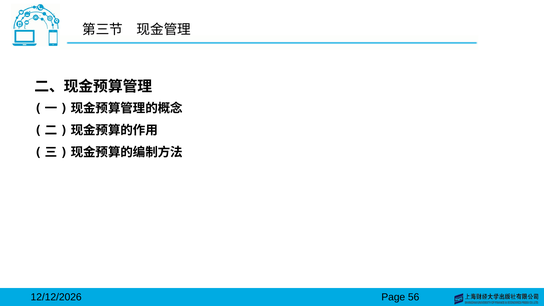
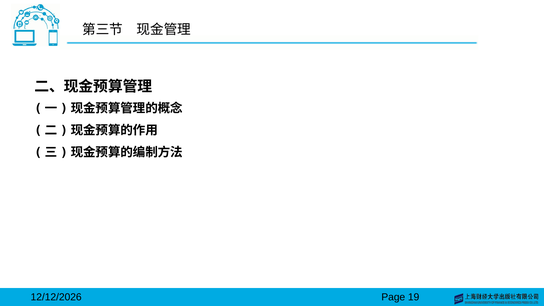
56: 56 -> 19 (414, 297)
